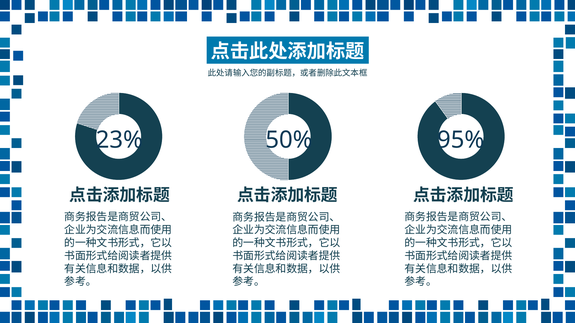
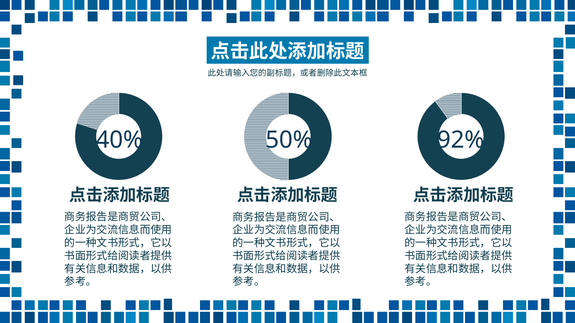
23%: 23% -> 40% (120, 140)
95%: 95% -> 92% (461, 140)
